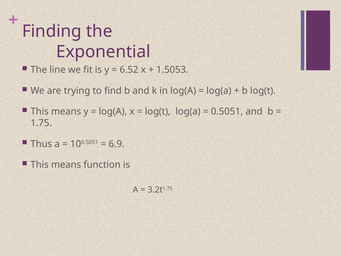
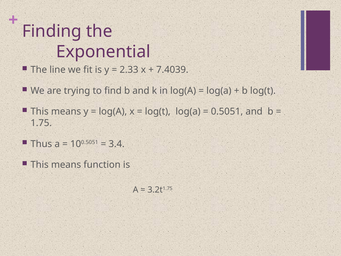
6.52: 6.52 -> 2.33 (129, 70)
1.5053: 1.5053 -> 7.4039 (172, 70)
6.9: 6.9 -> 3.4 (117, 144)
